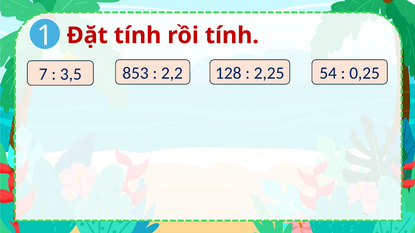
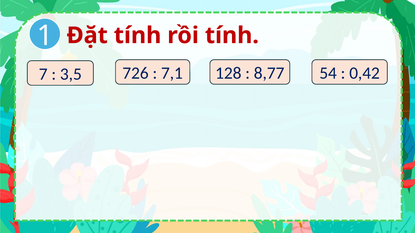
853: 853 -> 726 (136, 73)
2,2: 2,2 -> 7,1 (172, 73)
2,25: 2,25 -> 8,77 (269, 73)
0,25: 0,25 -> 0,42 (365, 73)
